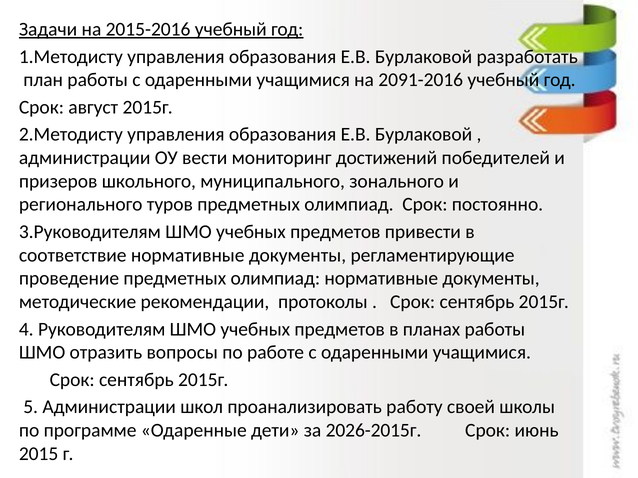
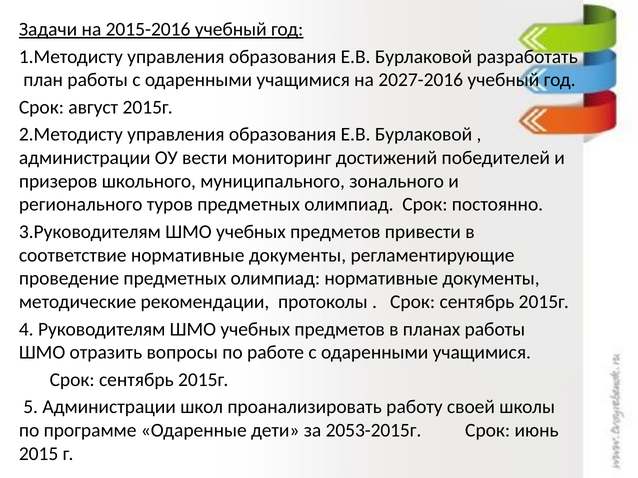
2091-2016: 2091-2016 -> 2027-2016 (421, 80)
2026-2015г: 2026-2015г -> 2053-2015г (374, 431)
